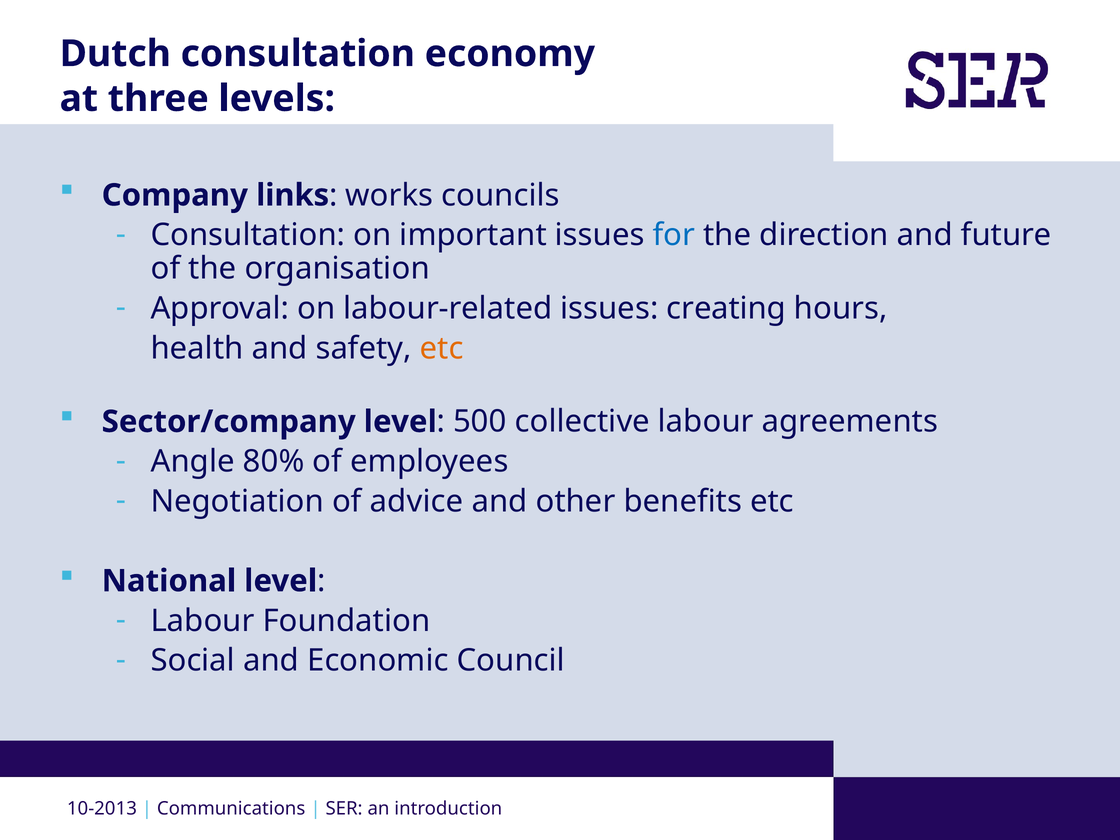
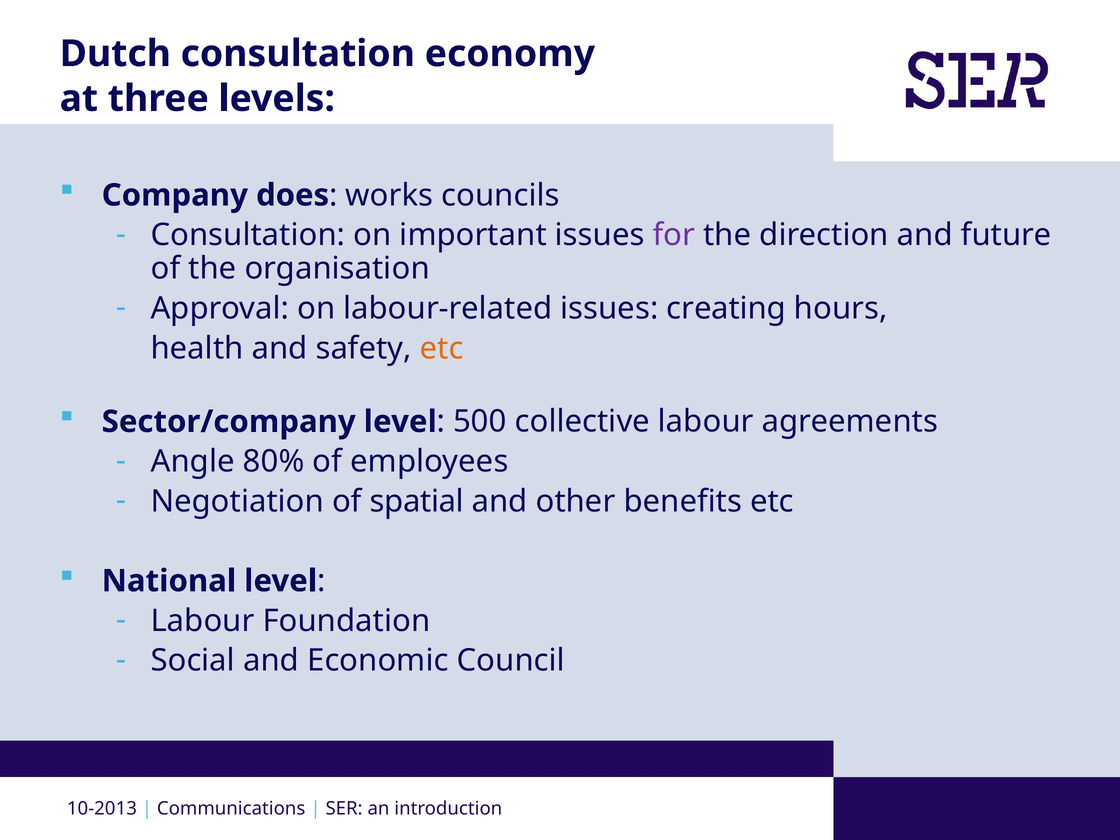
links: links -> does (293, 195)
for colour: blue -> purple (674, 235)
advice: advice -> spatial (417, 501)
